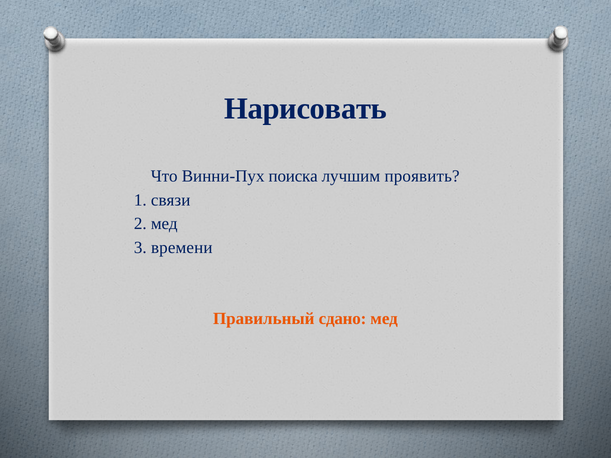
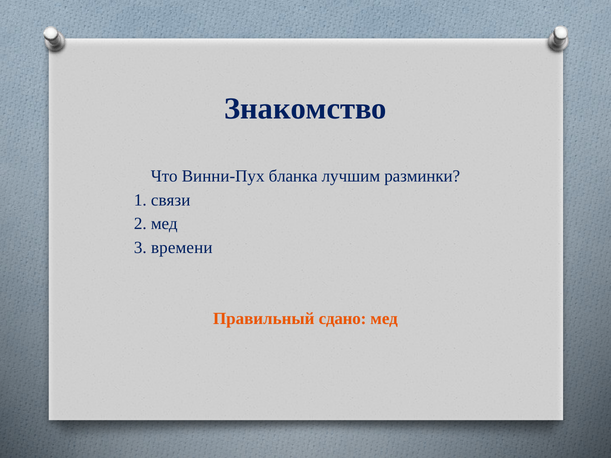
Нарисовать: Нарисовать -> Знакомство (305, 109)
поиска: поиска -> бланка (293, 176)
проявить: проявить -> разминки (422, 176)
